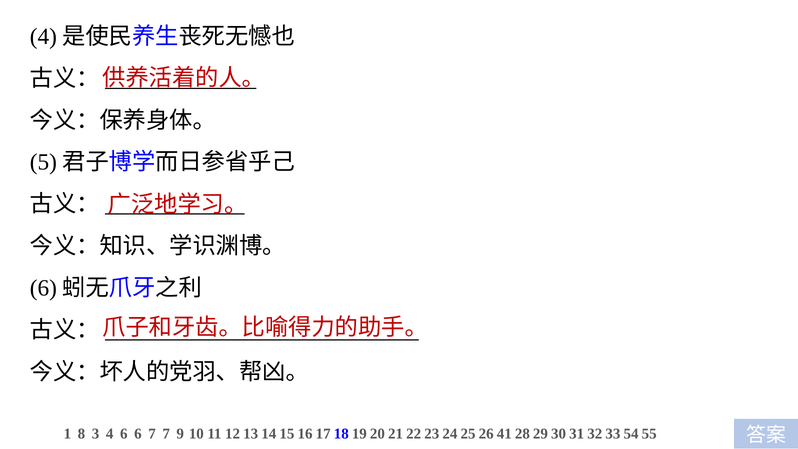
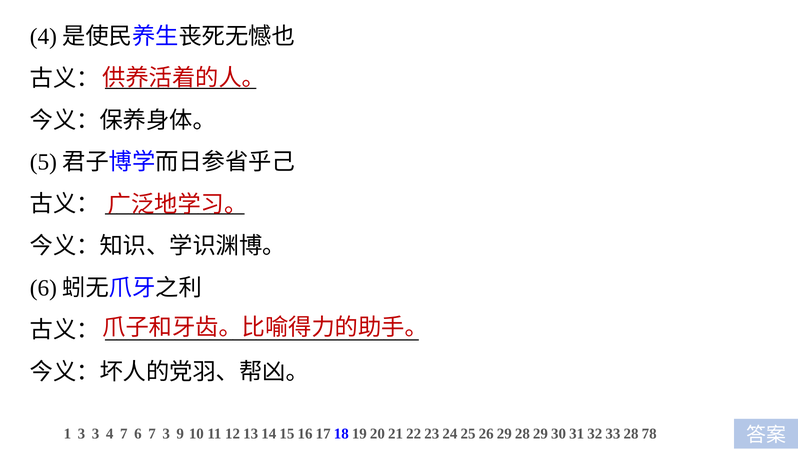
1 8: 8 -> 3 (81, 434)
4 6: 6 -> 7 (124, 434)
7 7: 7 -> 3 (166, 434)
41: 41 -> 29 (504, 434)
54: 54 -> 28 (631, 434)
55: 55 -> 78 (649, 434)
